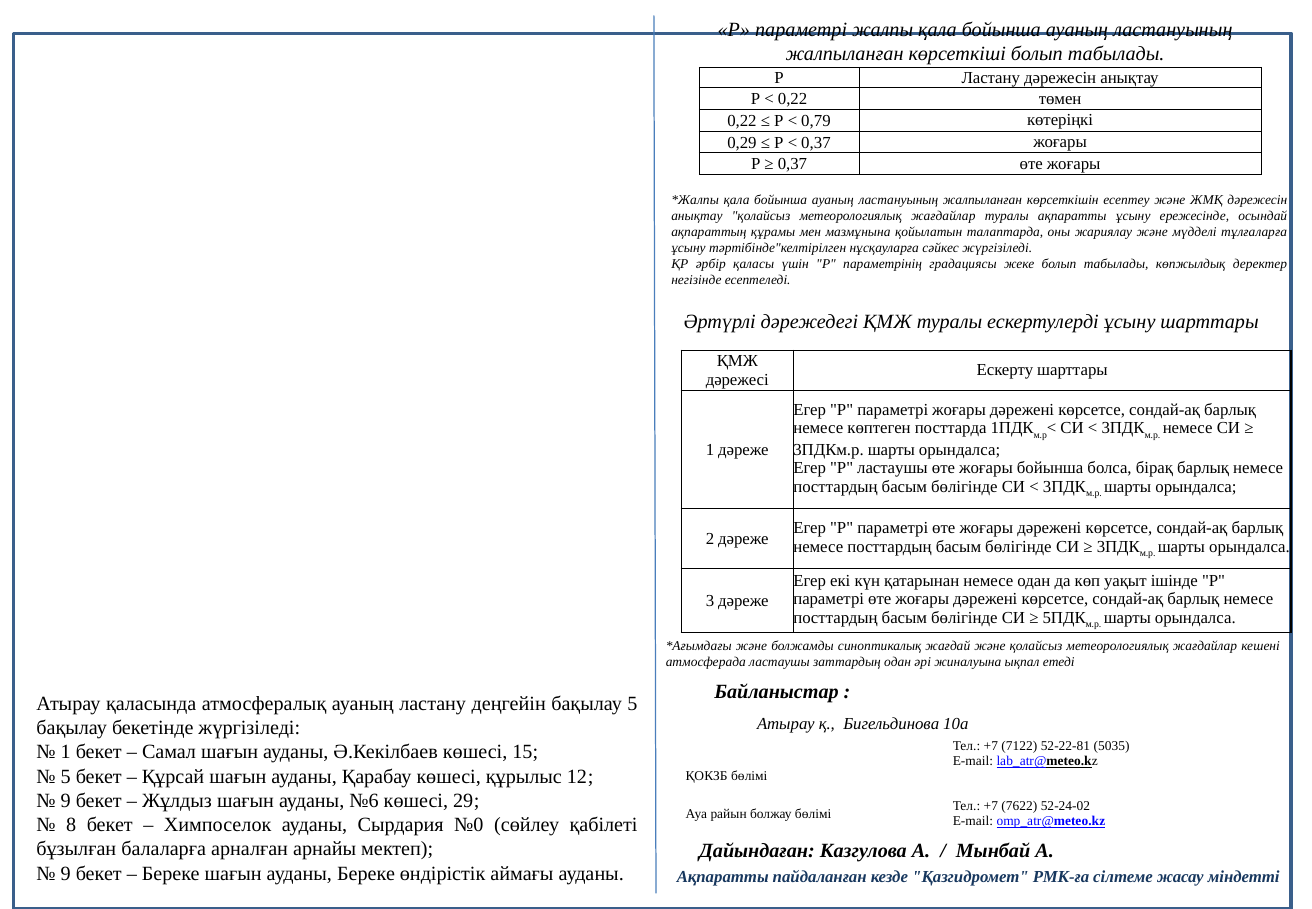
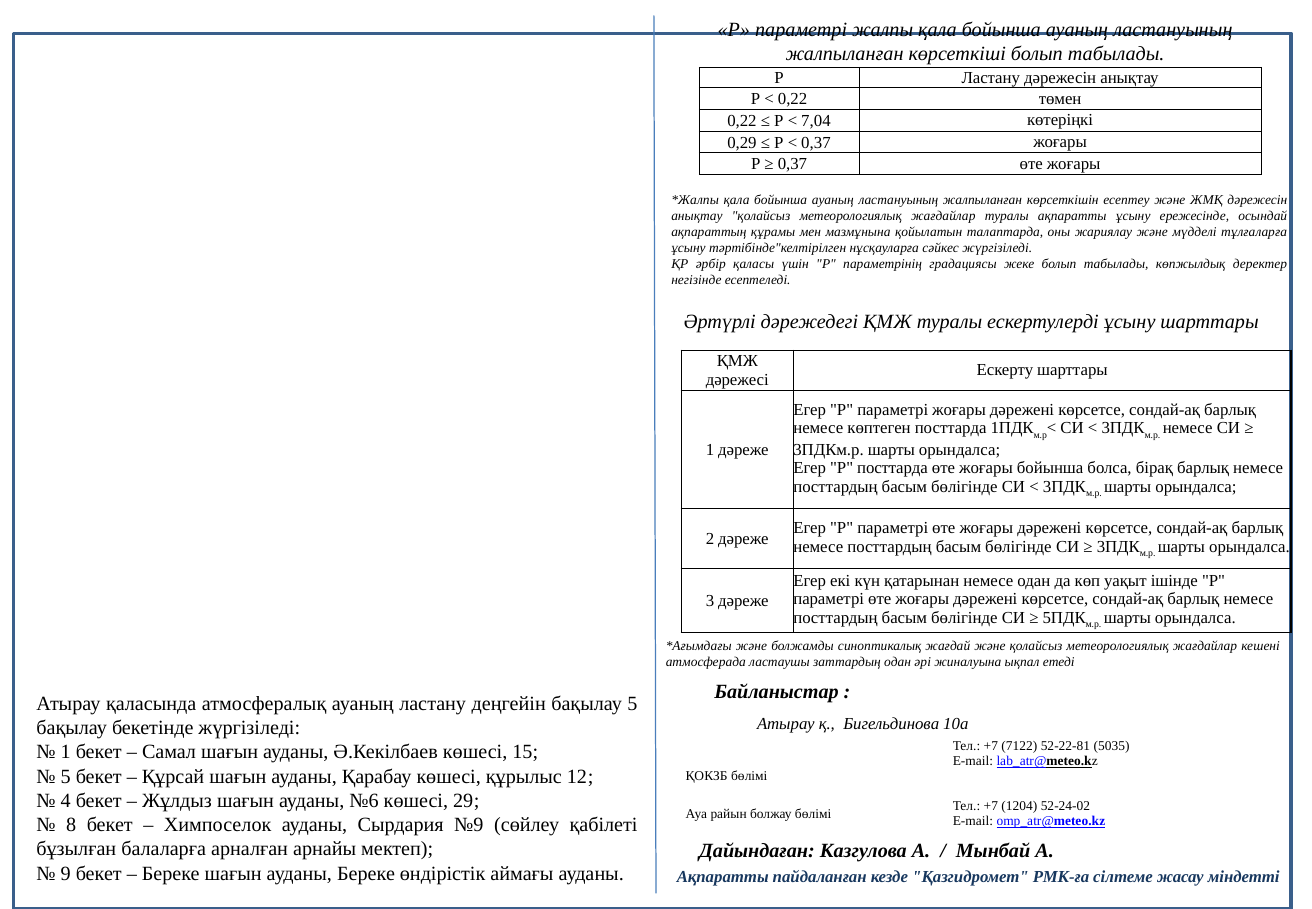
0,79: 0,79 -> 7,04 (816, 121)
P ластаушы: ластаушы -> посттарда (892, 468)
9: 9 -> 4 (66, 800)
7622: 7622 -> 1204 (1019, 806)
№0: №0 -> №9 (469, 824)
